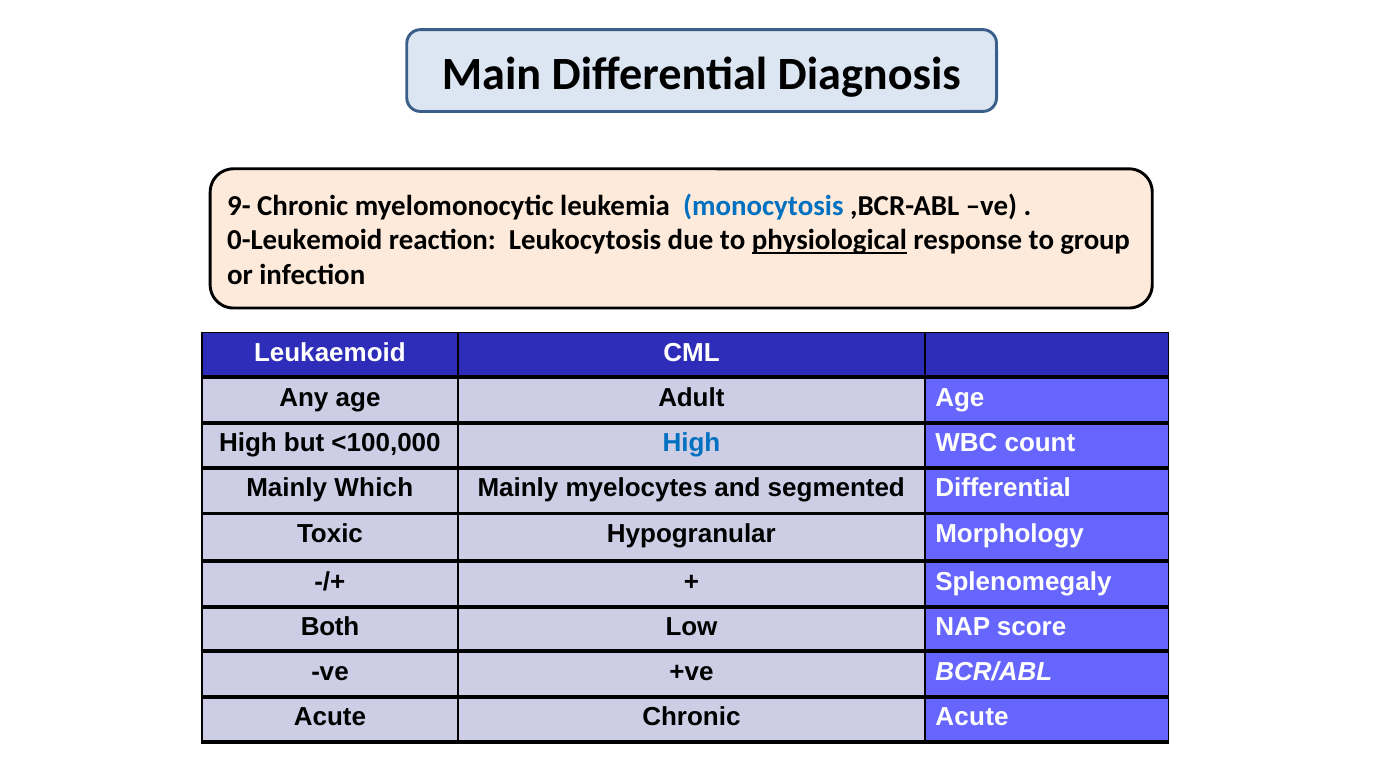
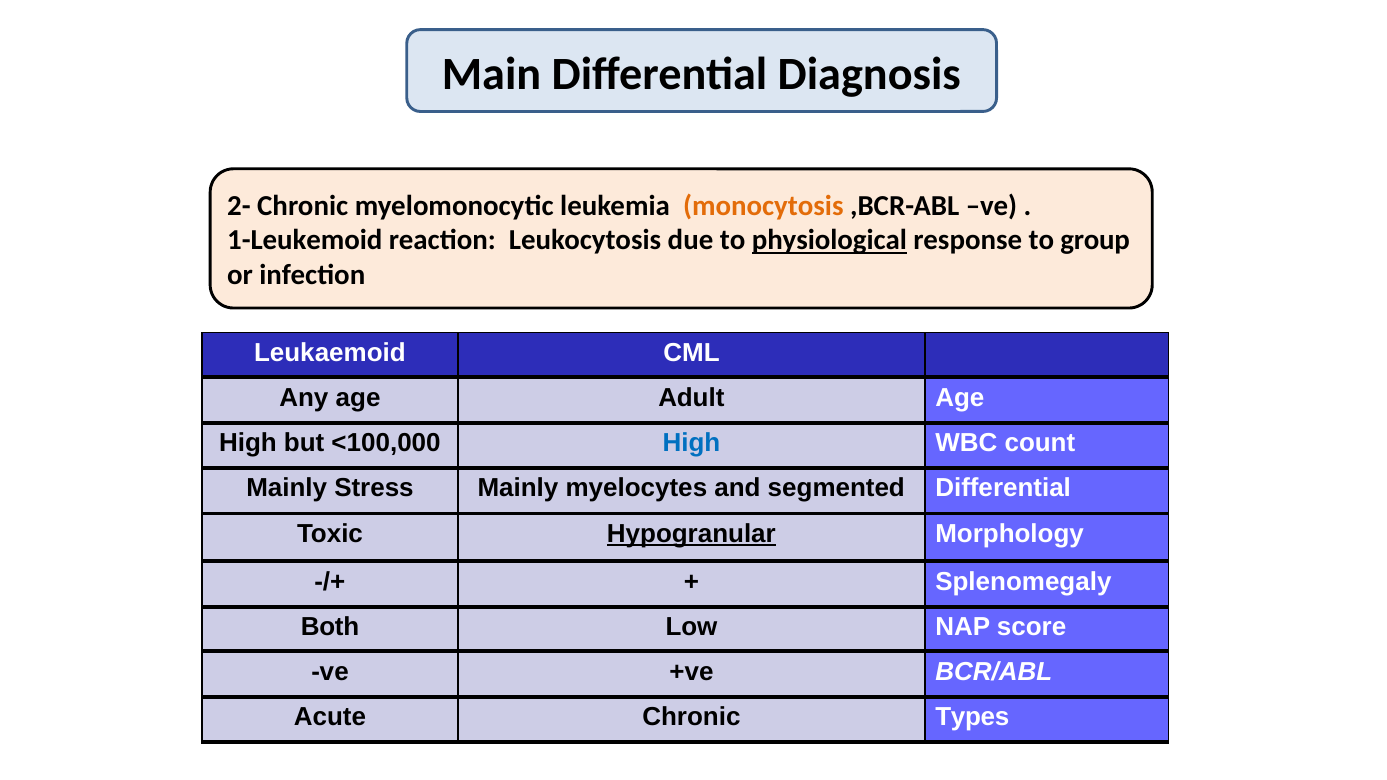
9-: 9- -> 2- (239, 206)
monocytosis colour: blue -> orange (763, 206)
0-Leukemoid: 0-Leukemoid -> 1-Leukemoid (305, 240)
Which: Which -> Stress (374, 488)
Hypogranular underline: none -> present (691, 534)
Chronic Acute: Acute -> Types (972, 717)
